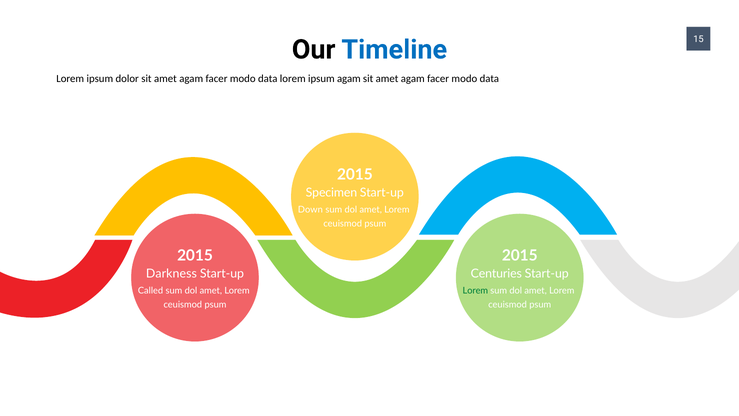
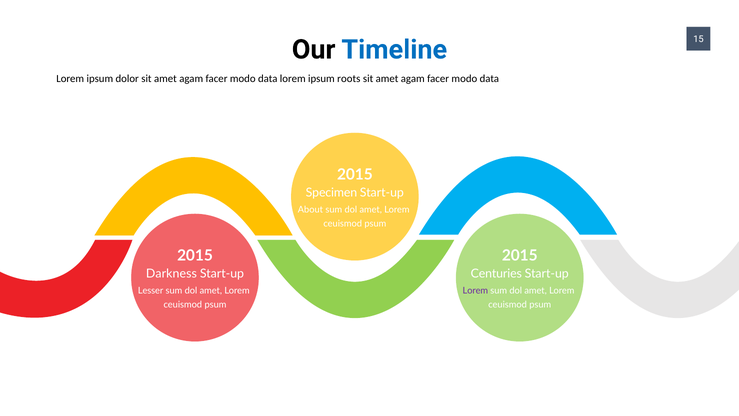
ipsum agam: agam -> roots (349, 79)
Down: Down -> About (310, 210)
Called: Called -> Lesser (151, 291)
Lorem colour: green -> purple (475, 291)
